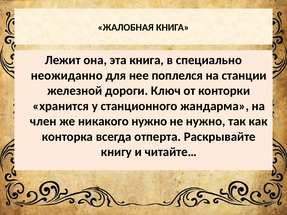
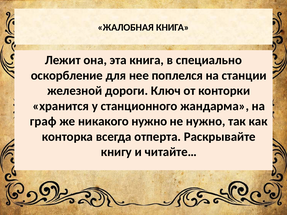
неожиданно: неожиданно -> оскорбление (67, 76)
член: член -> граф (43, 121)
